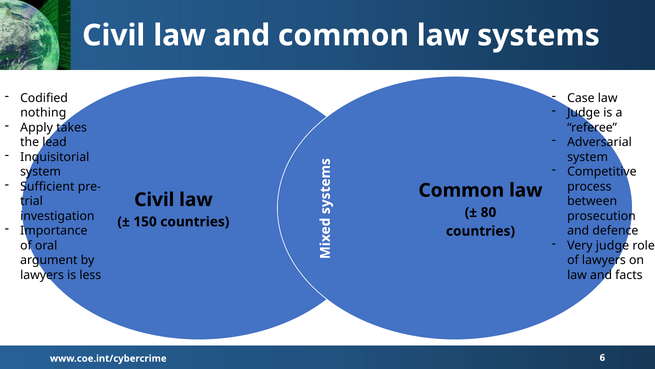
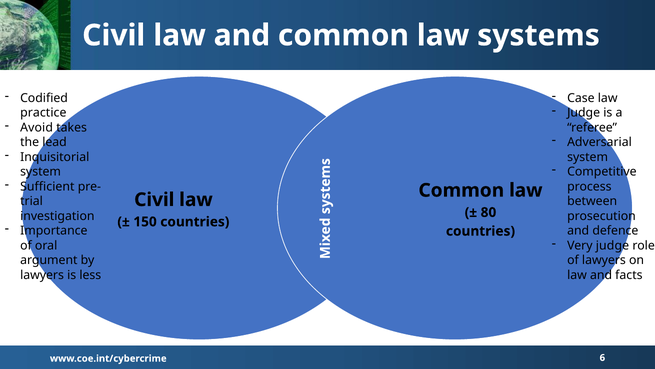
nothing: nothing -> practice (43, 113)
Apply: Apply -> Avoid (37, 127)
